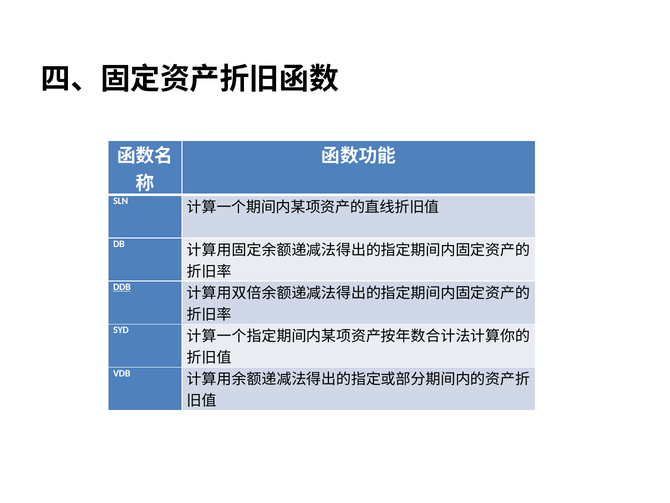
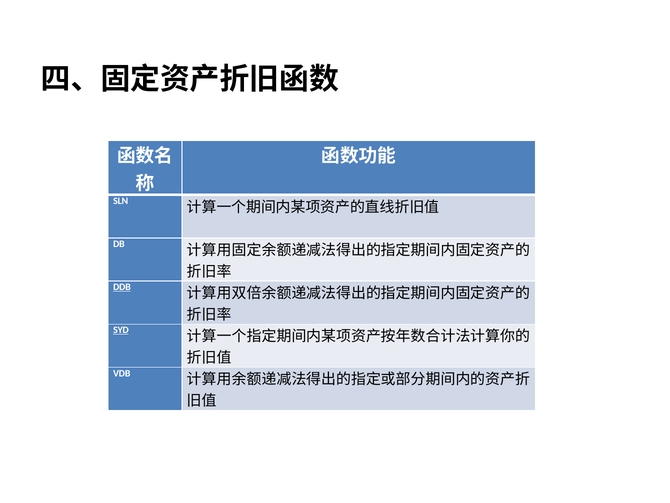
SYD underline: none -> present (121, 330)
